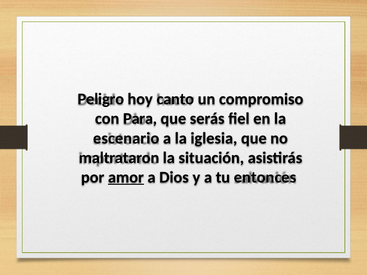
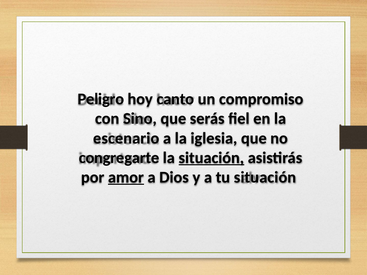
Para: Para -> Sino (140, 119)
maltrataron: maltrataron -> congregarte (119, 158)
situación underline: none -> present (211, 158)
tu entonces: entonces -> situación (265, 177)
